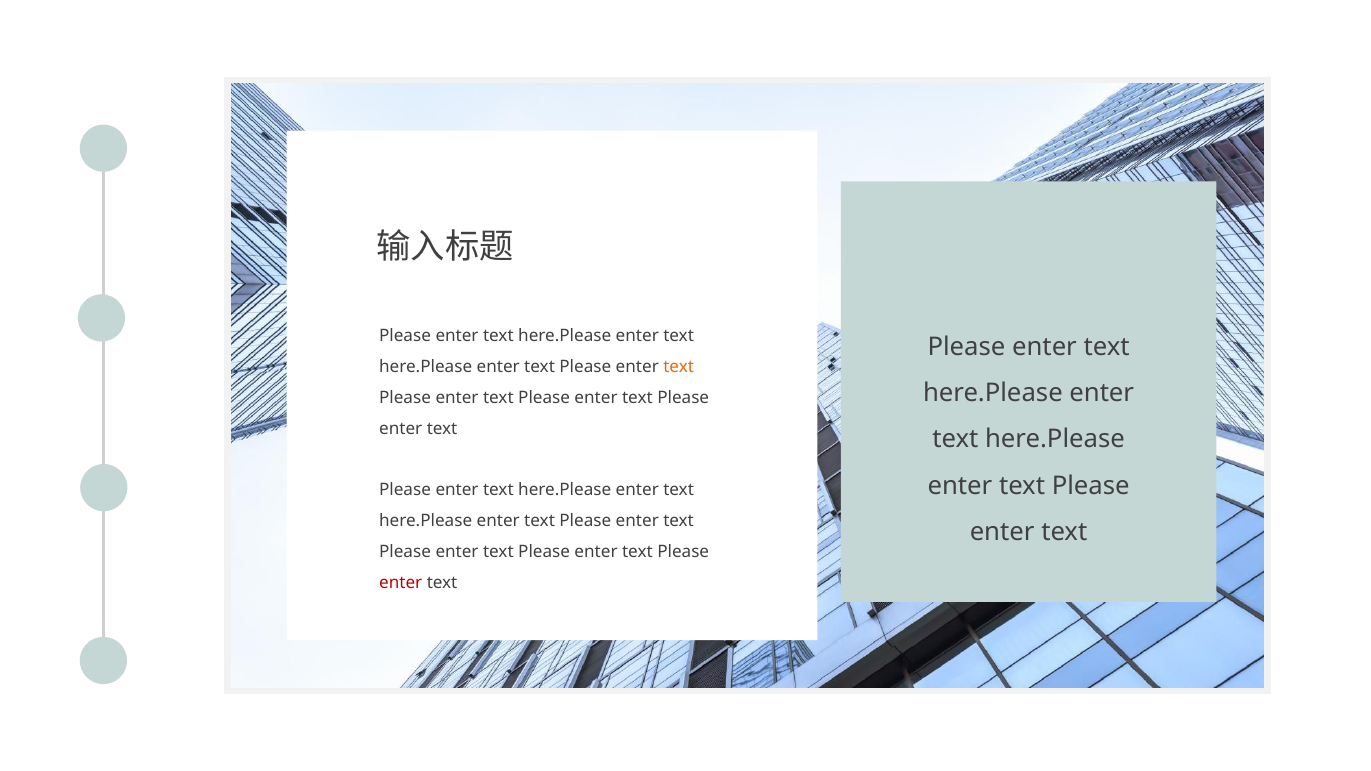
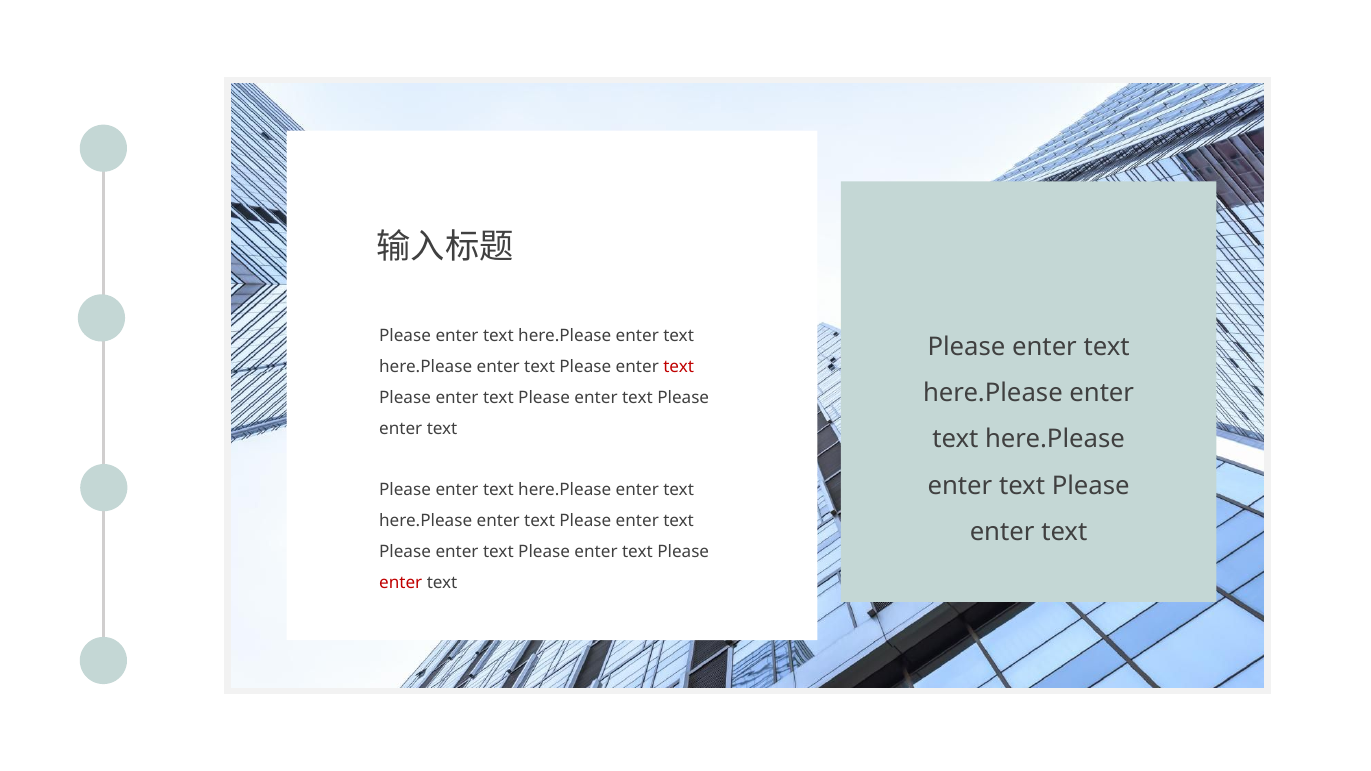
text colour: orange -> red (679, 367)
